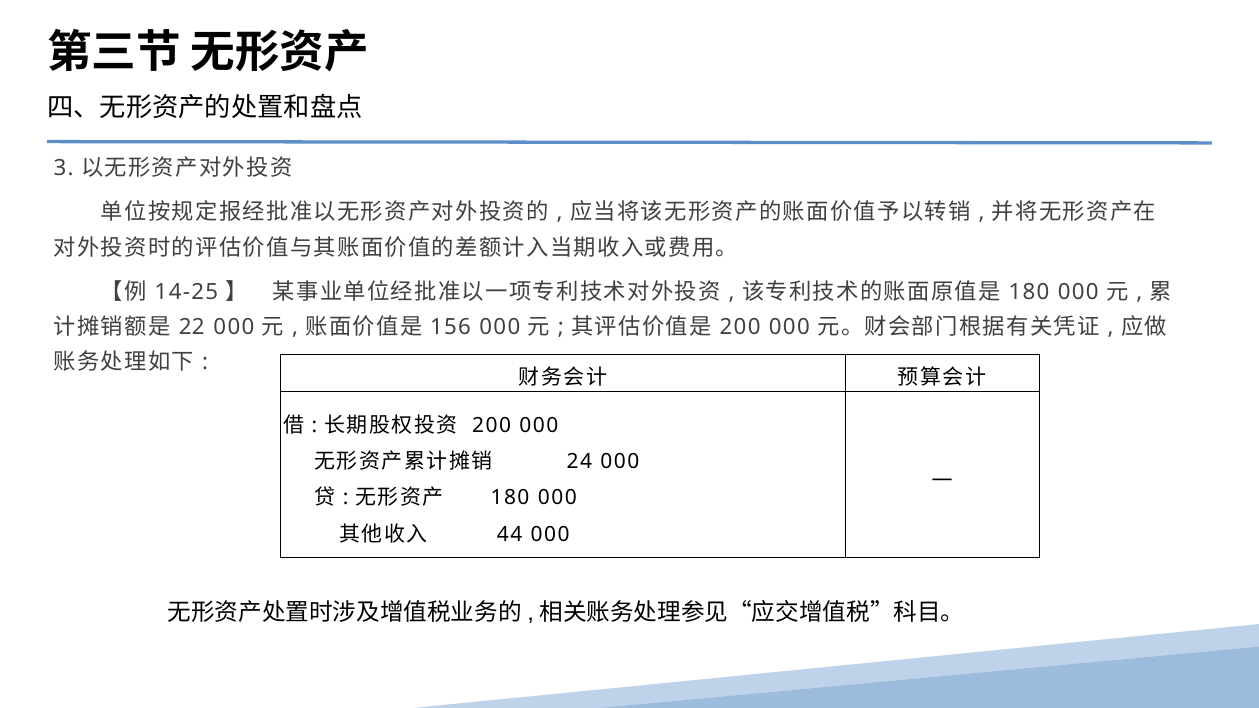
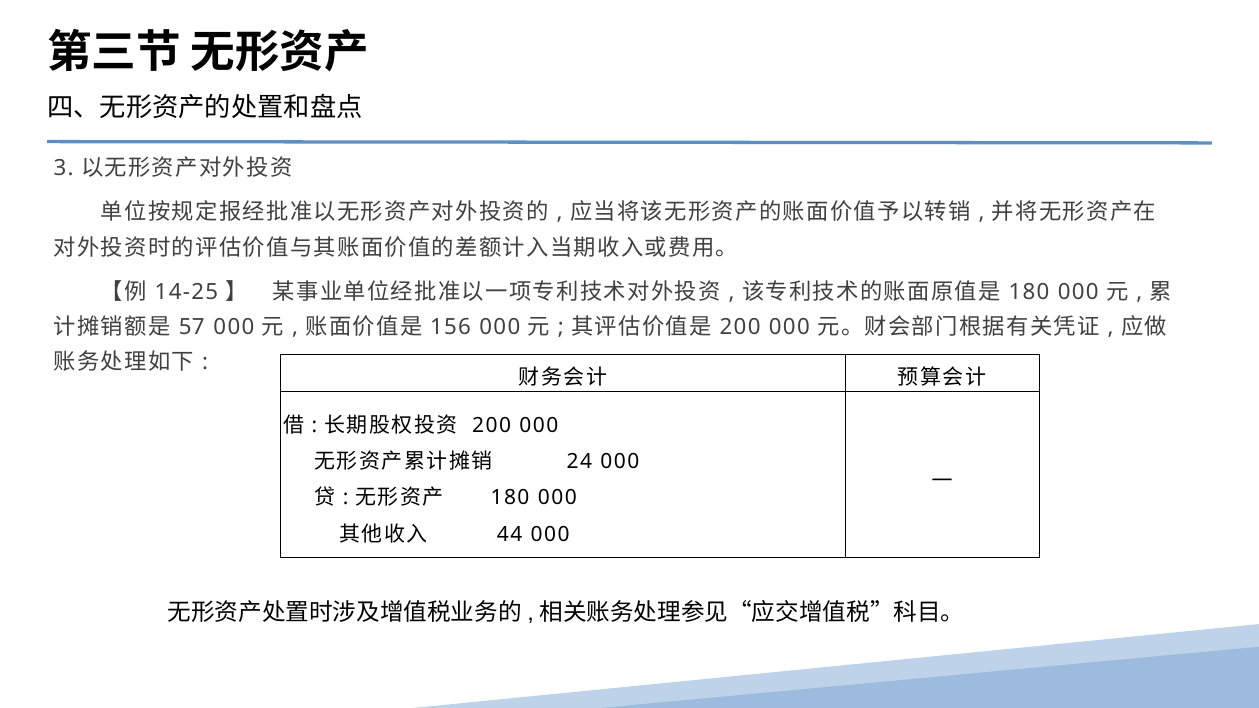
22: 22 -> 57 (192, 328)
